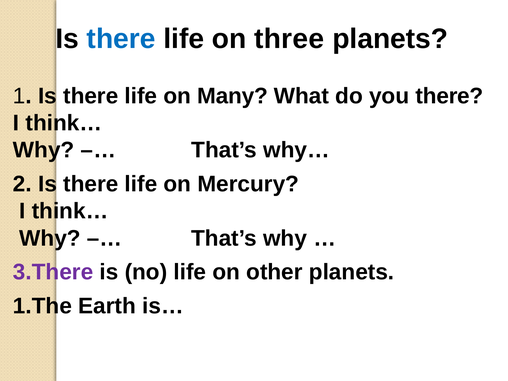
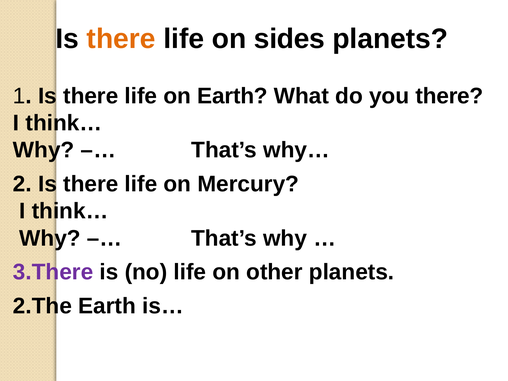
there colour: blue -> orange (121, 39)
three: three -> sides (289, 39)
on Many: Many -> Earth (232, 96)
1.The: 1.The -> 2.The (42, 306)
